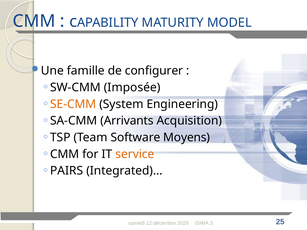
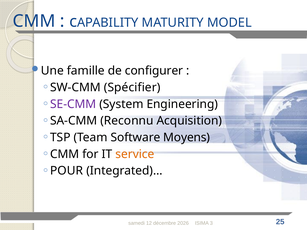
Imposée: Imposée -> Spécifier (132, 88)
SE-CMM colour: orange -> purple (73, 104)
Arrivants: Arrivants -> Reconnu (127, 121)
PAIRS: PAIRS -> POUR (67, 171)
